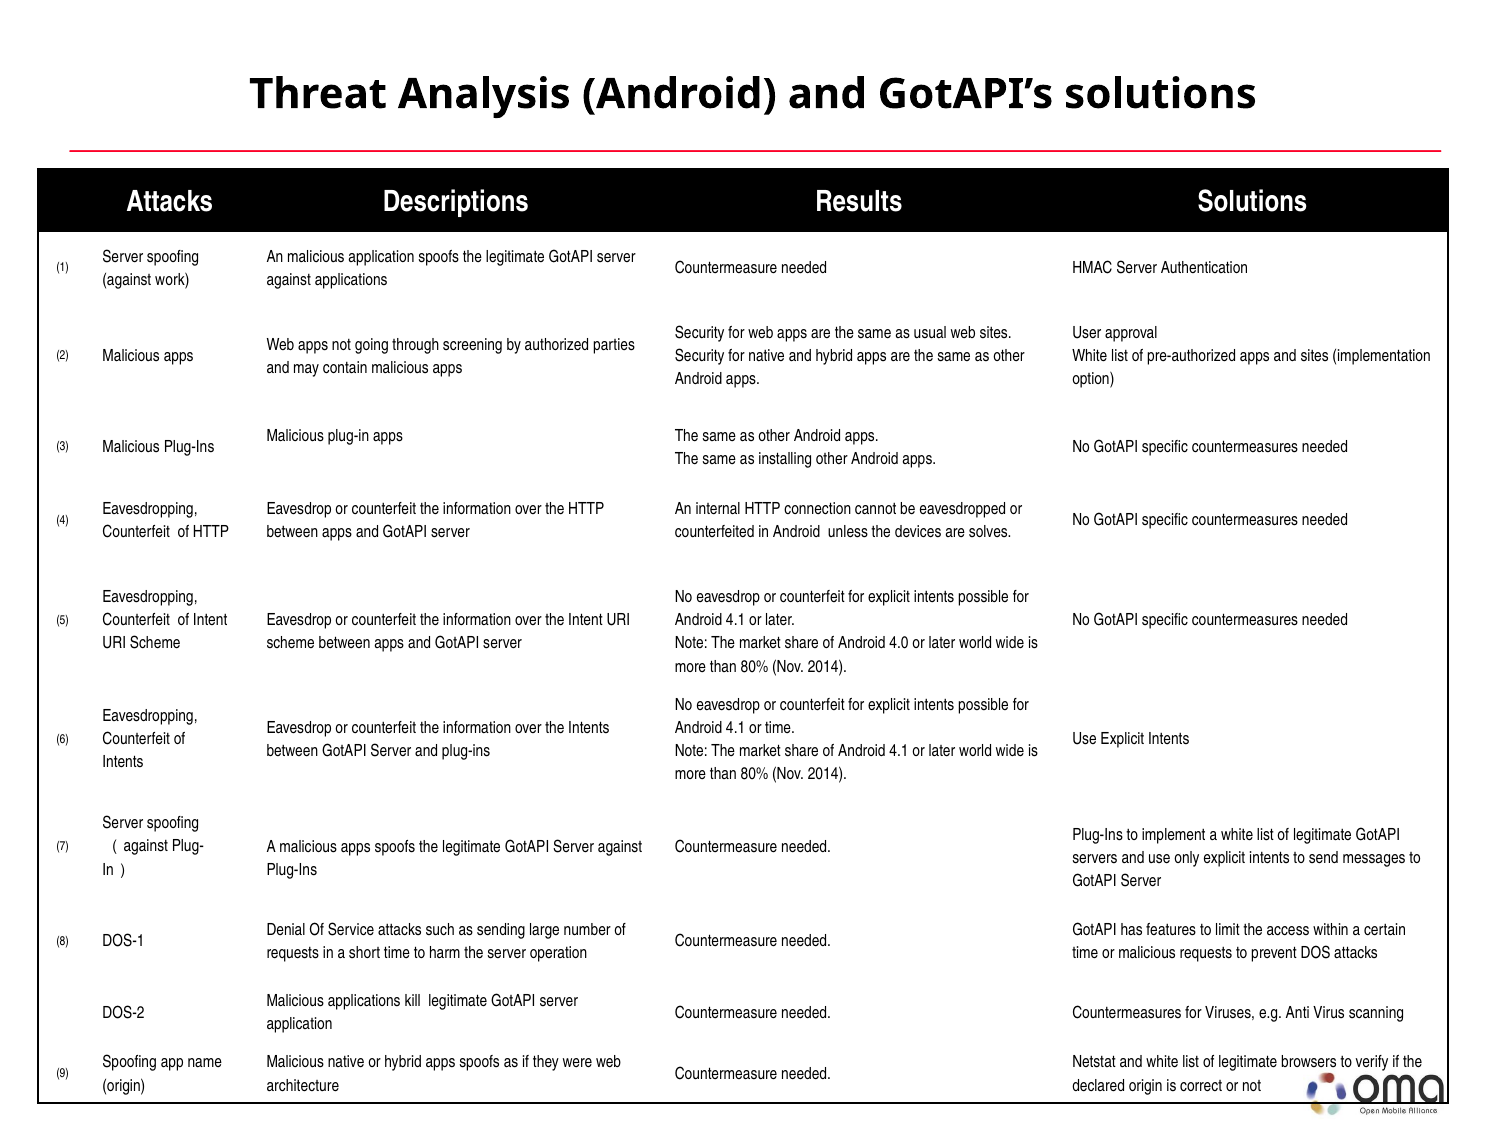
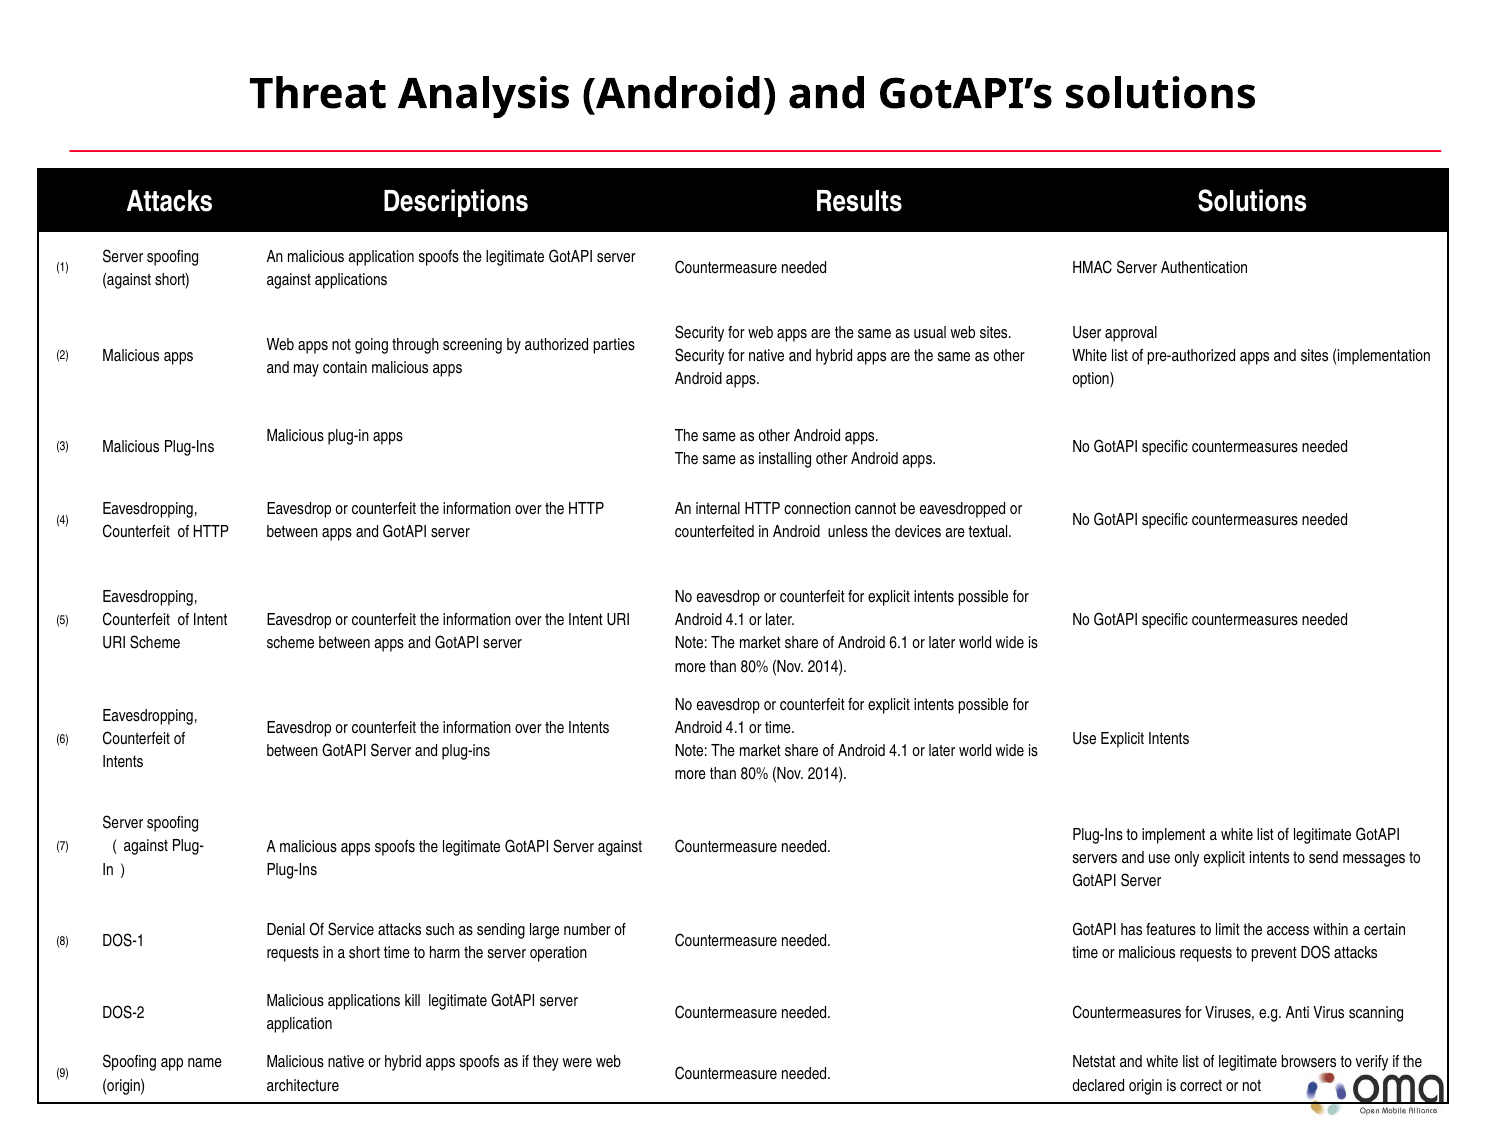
against work: work -> short (173, 280)
solves: solves -> textual (990, 532)
4.0: 4.0 -> 6.1 (899, 644)
